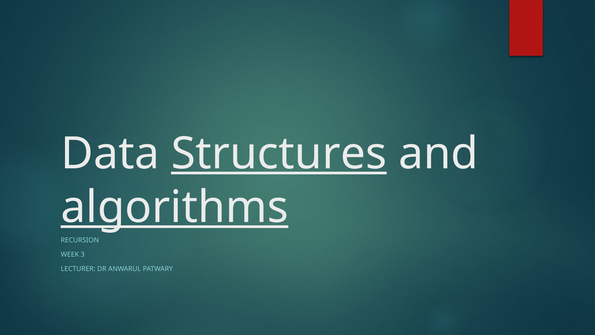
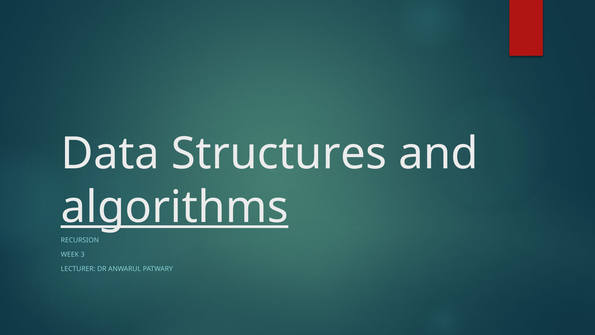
Structures underline: present -> none (279, 154)
